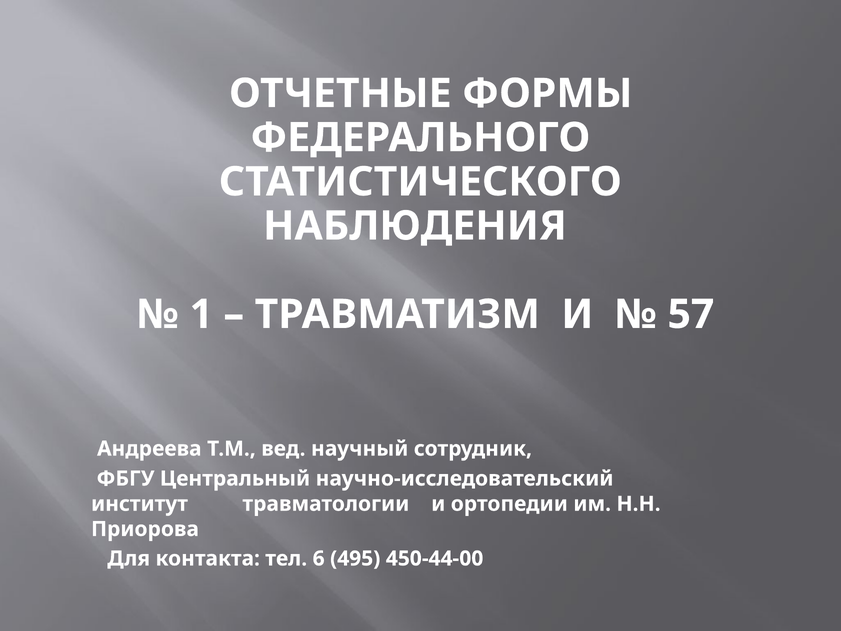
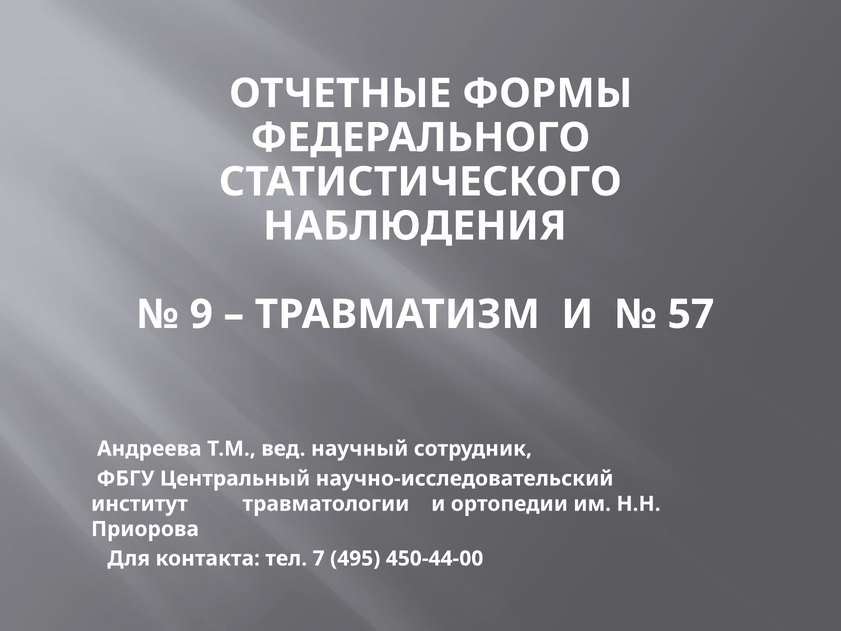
1: 1 -> 9 (201, 314)
6: 6 -> 7 (319, 558)
